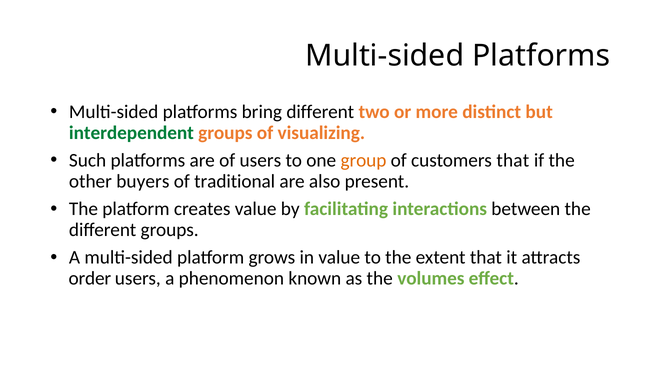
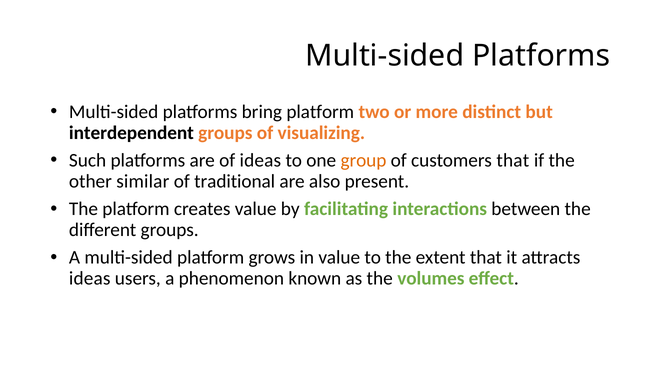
bring different: different -> platform (320, 112)
interdependent colour: green -> black (131, 133)
of users: users -> ideas (260, 160)
buyers: buyers -> similar (143, 181)
order: order -> ideas (90, 278)
